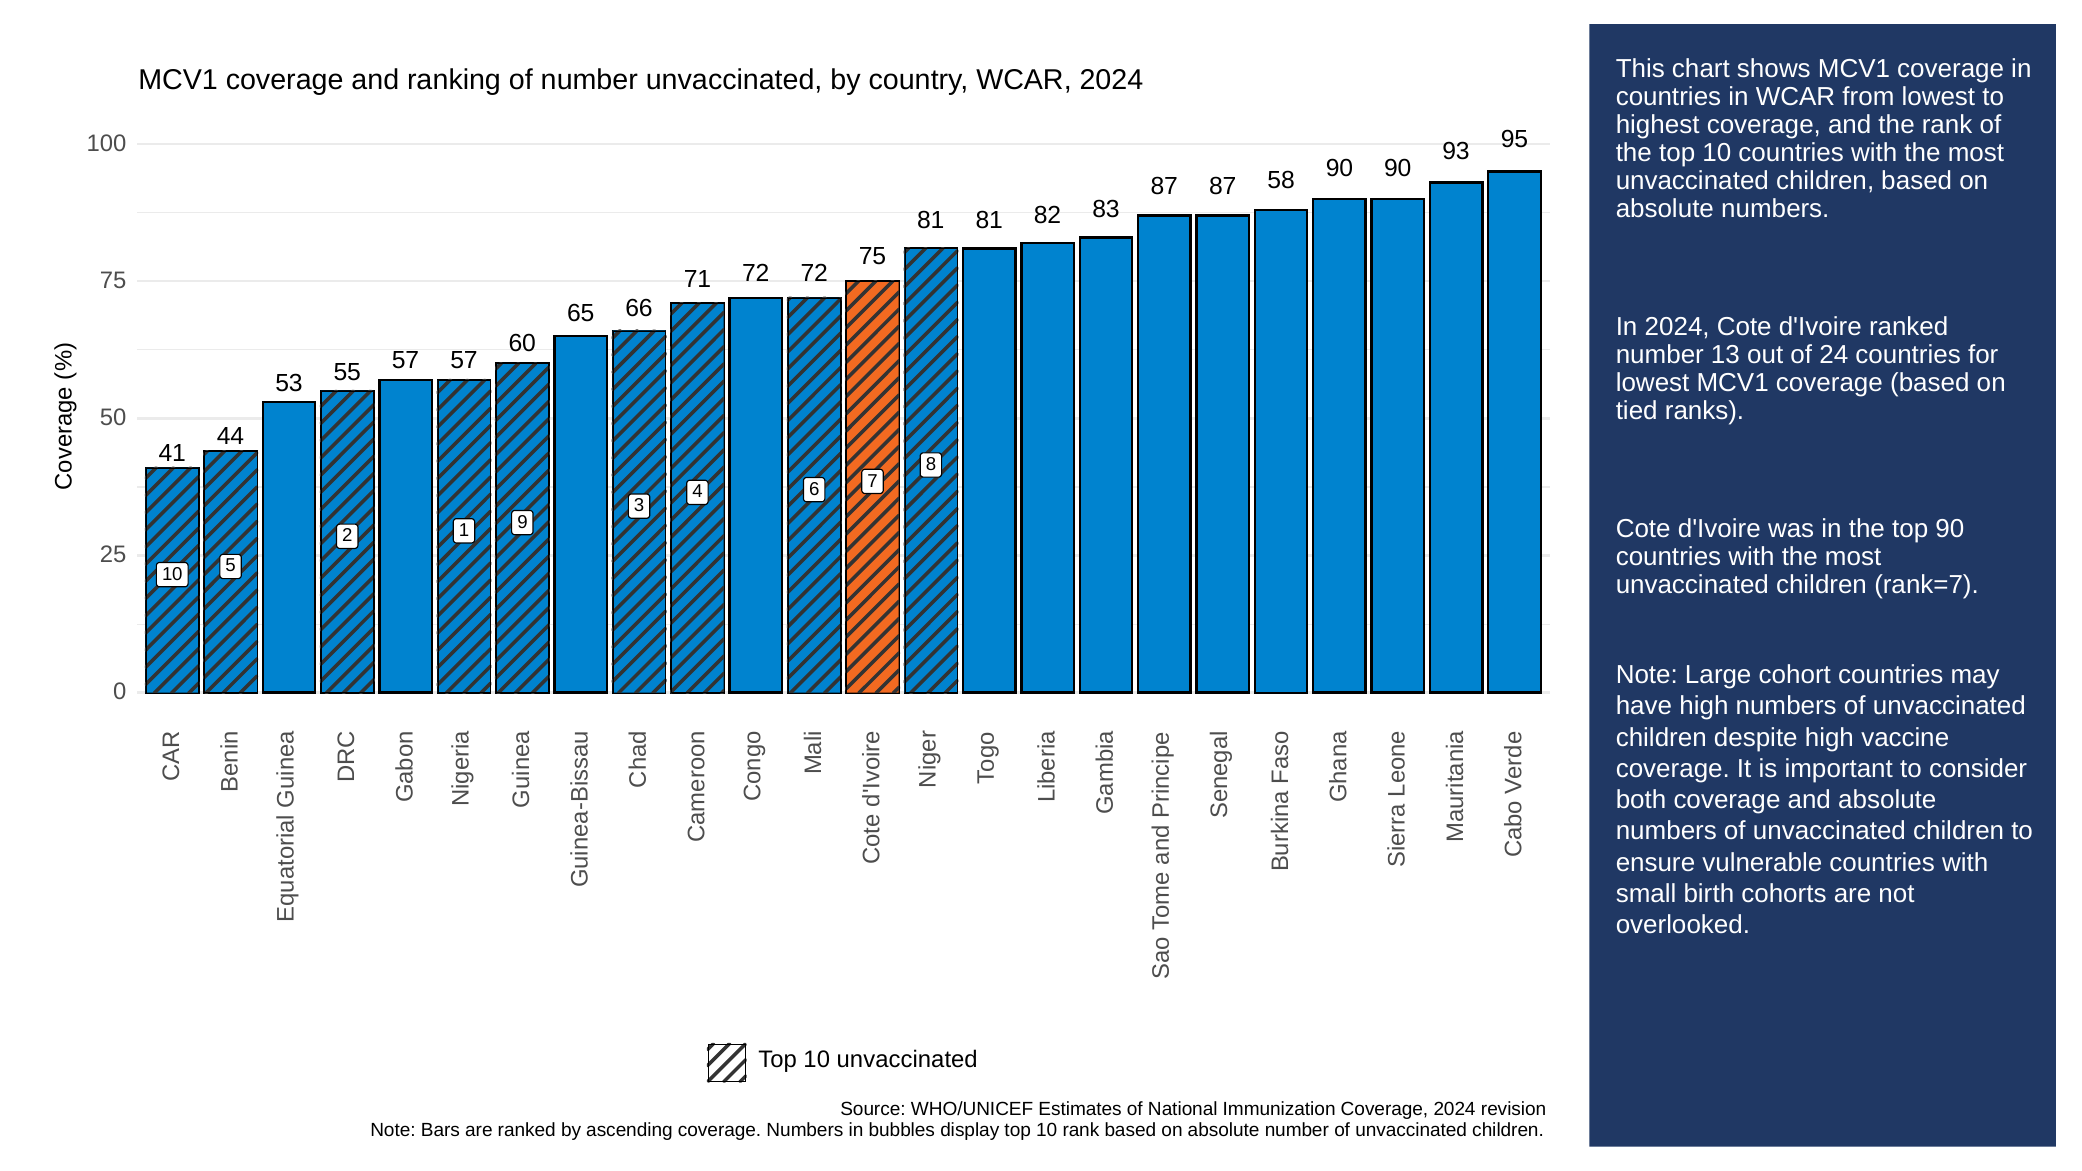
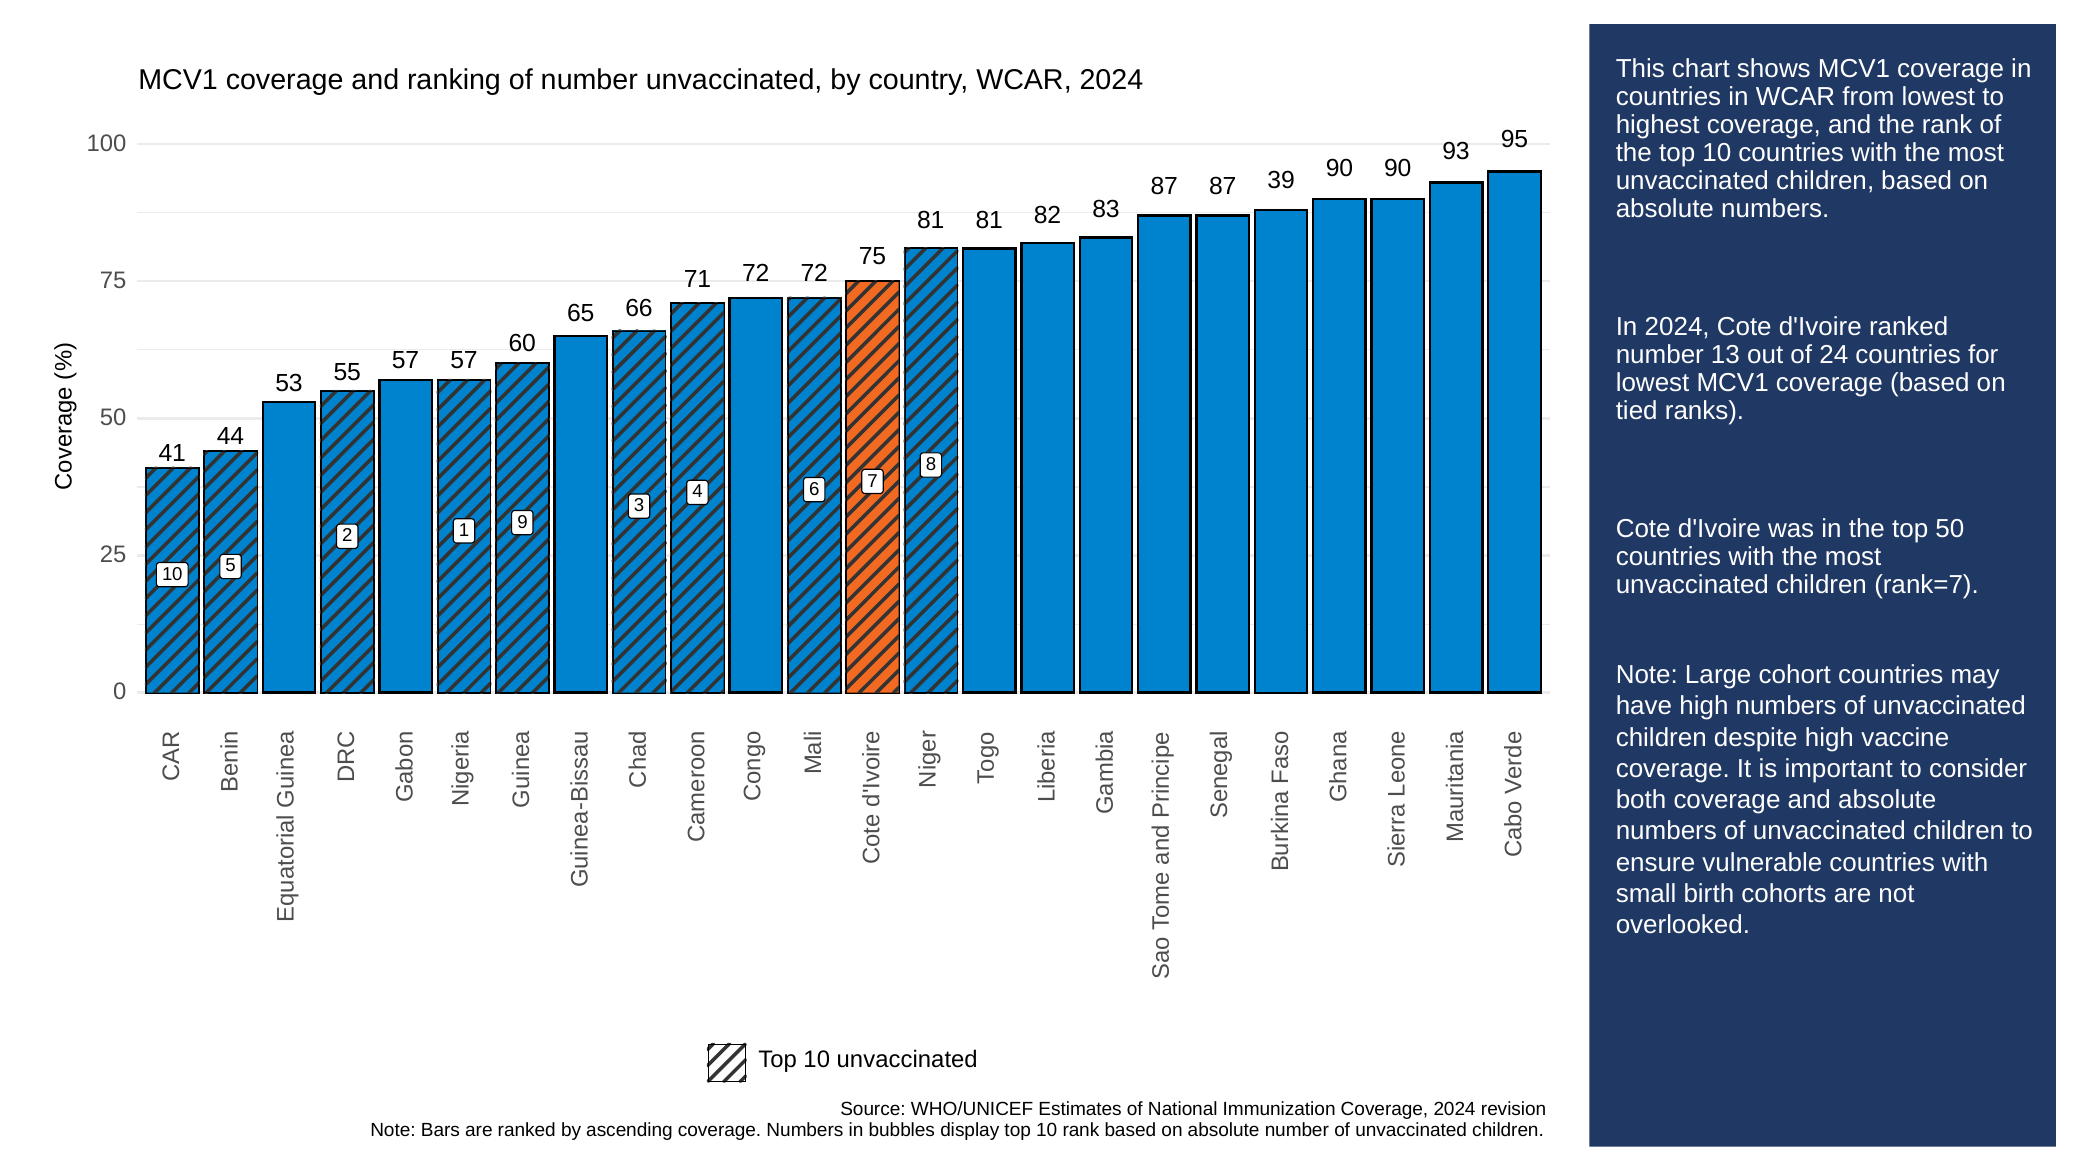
58: 58 -> 39 (1281, 180)
top 90: 90 -> 50 (1950, 529)
